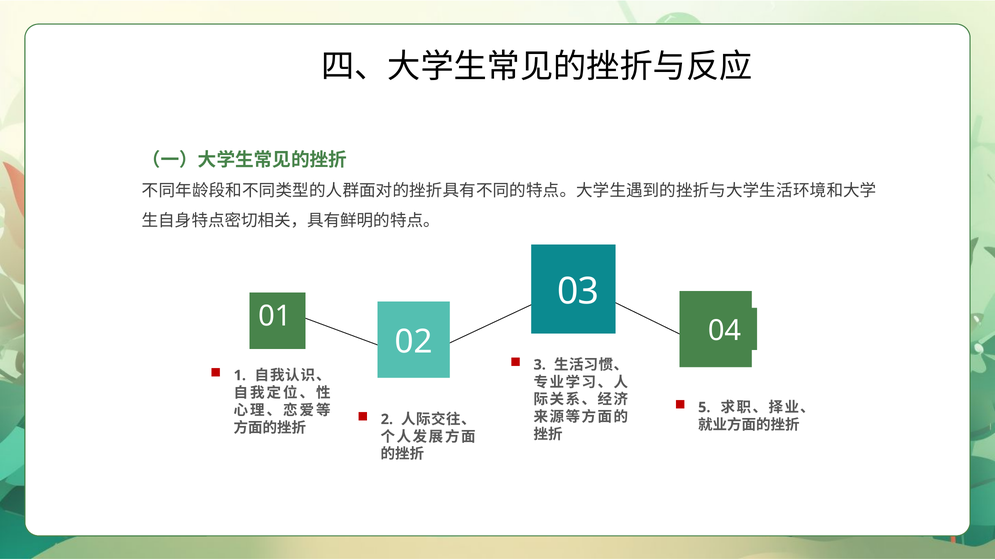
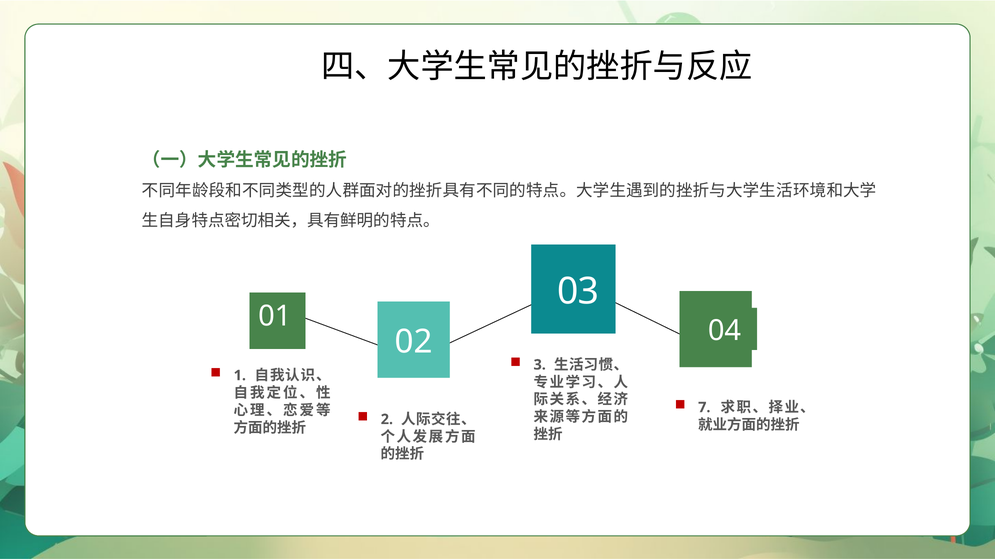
5: 5 -> 7 (704, 407)
